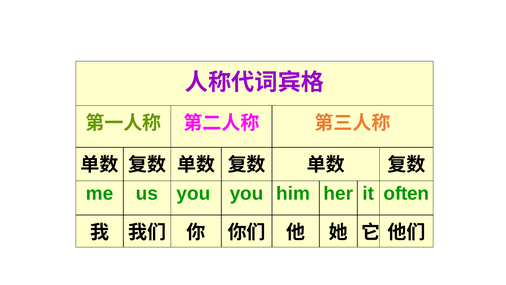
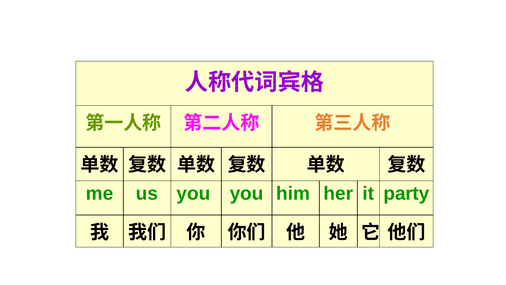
often: often -> party (406, 193)
